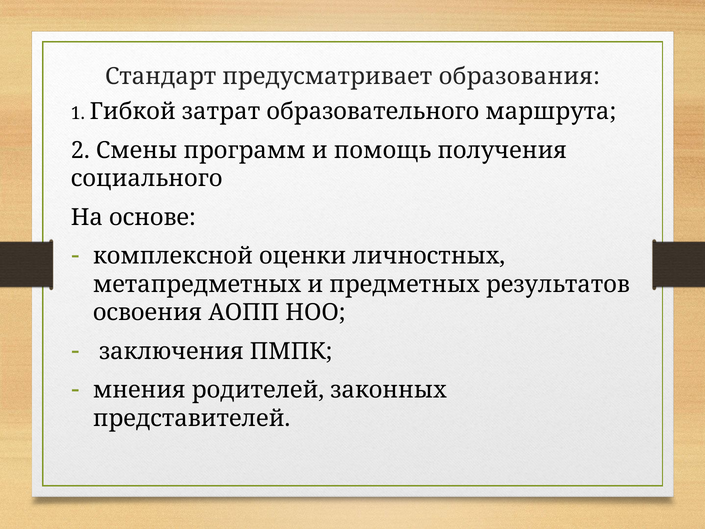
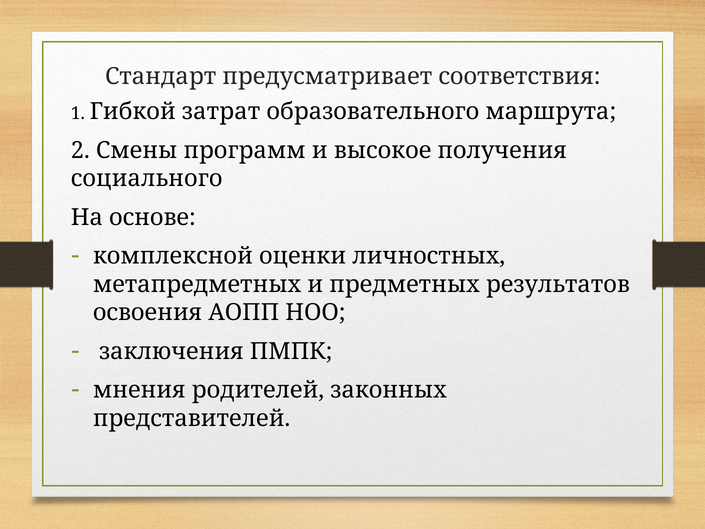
образования: образования -> соответствия (519, 76)
помощь: помощь -> высокое (383, 150)
